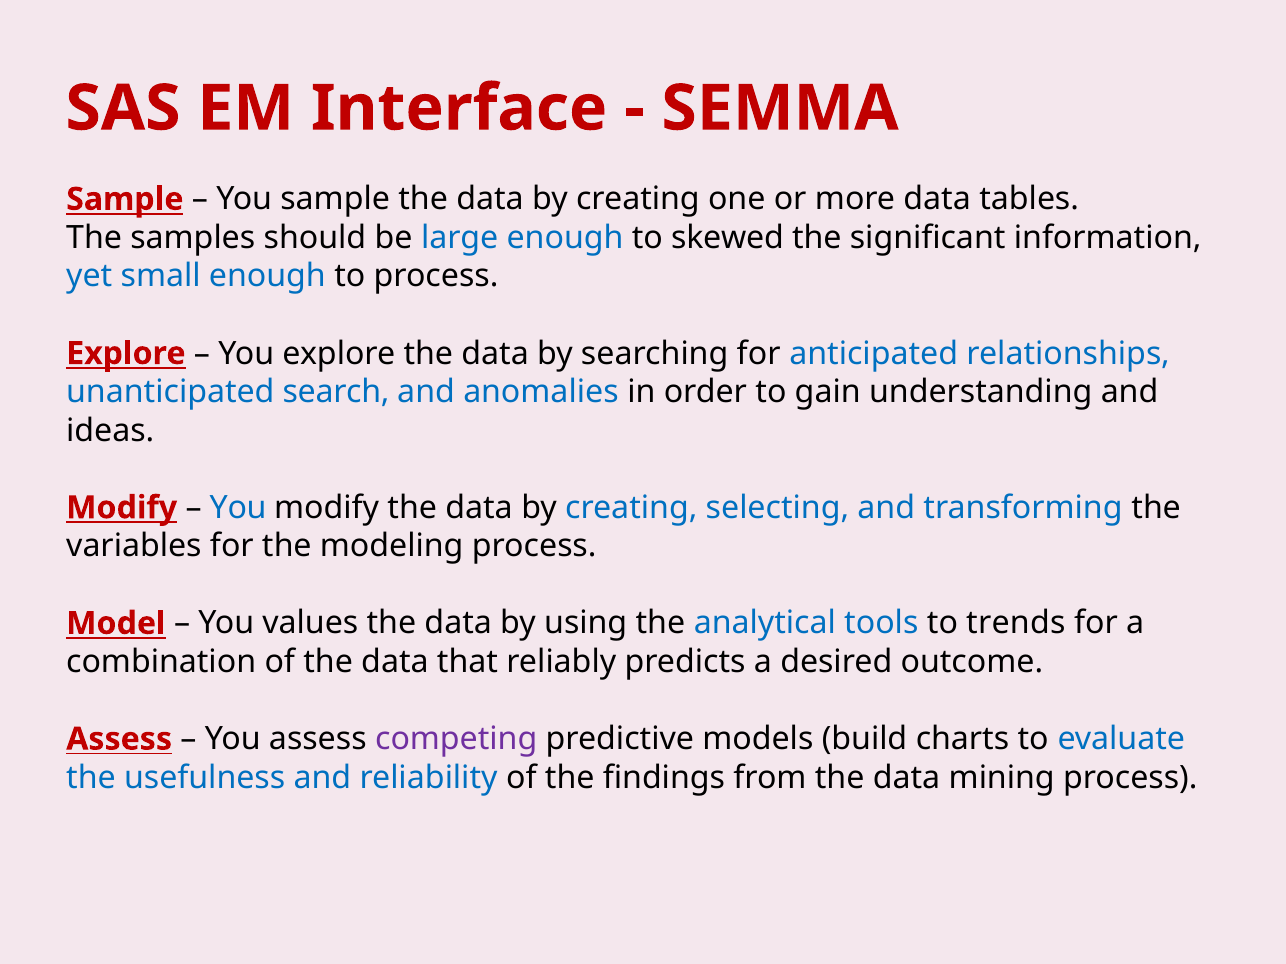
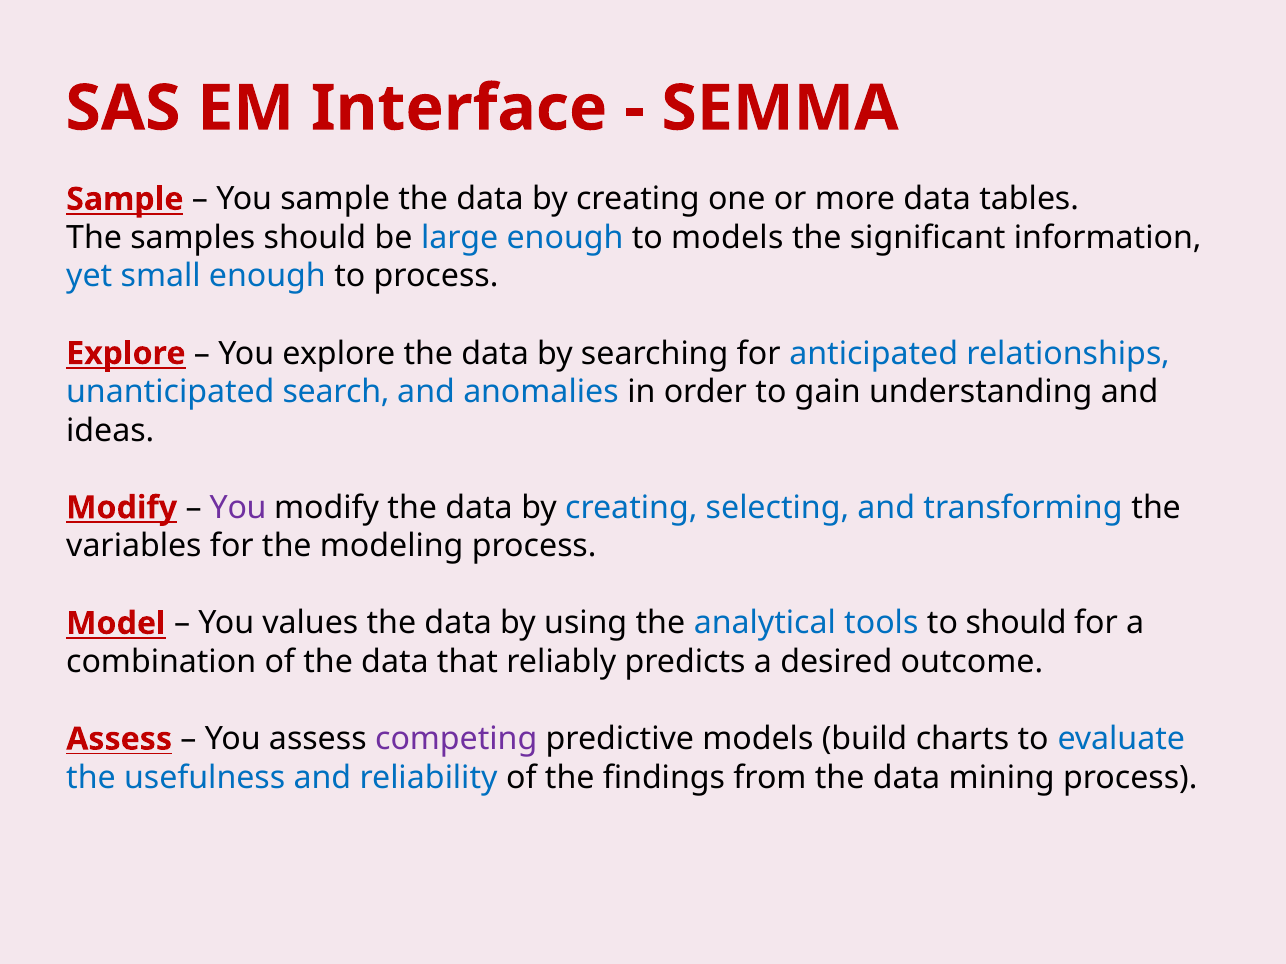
to skewed: skewed -> models (727, 238)
You colour: blue -> purple (238, 508)
to trends: trends -> should (1016, 624)
